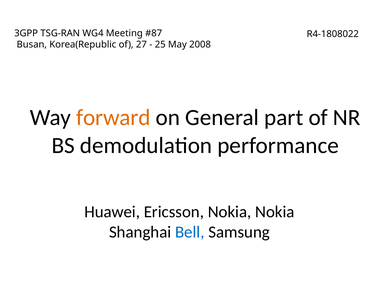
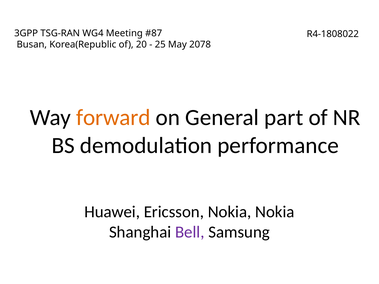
27: 27 -> 20 (141, 45)
2008: 2008 -> 2078 (200, 45)
Bell colour: blue -> purple (190, 232)
